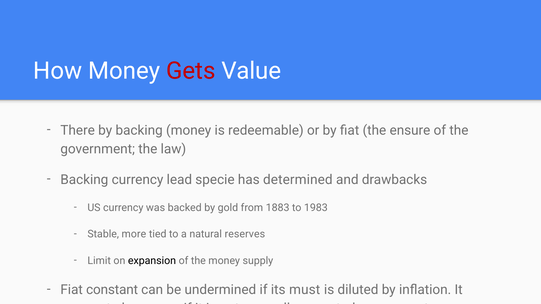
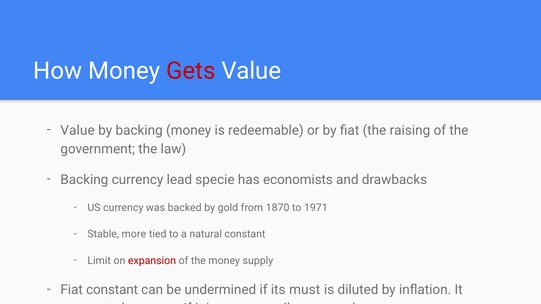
There: There -> Value (78, 130)
ensure: ensure -> raising (410, 130)
determined: determined -> economists (298, 180)
1883: 1883 -> 1870 (278, 208)
1983: 1983 -> 1971 (316, 208)
natural reserves: reserves -> constant (245, 234)
expansion colour: black -> red (152, 261)
